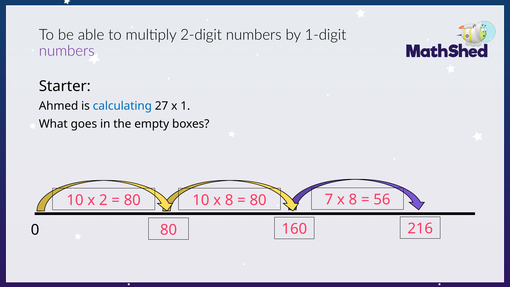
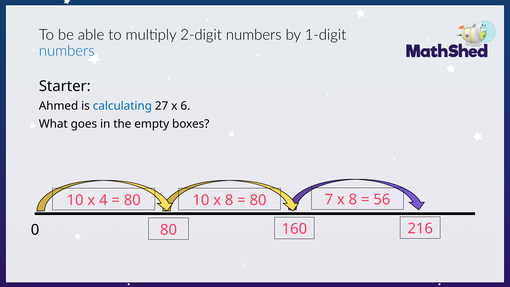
numbers colour: purple -> blue (67, 51)
1: 1 -> 6 (185, 106)
2: 2 -> 4 (103, 200)
